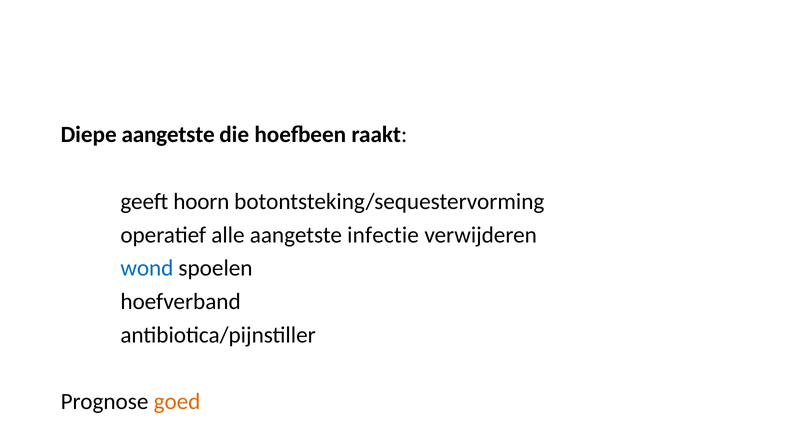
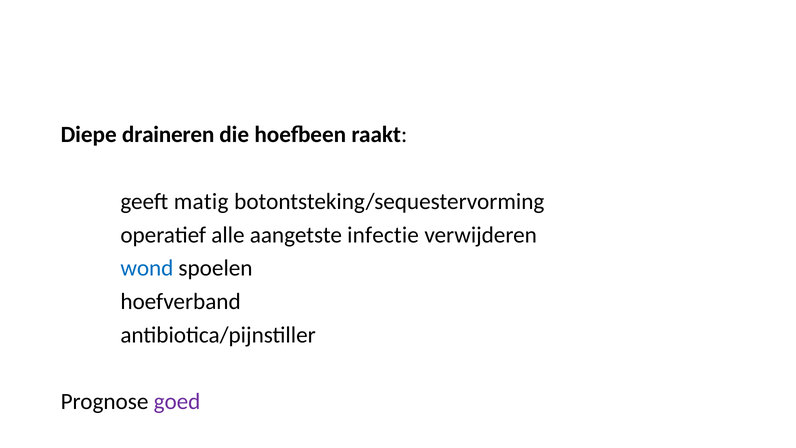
Diepe aangetste: aangetste -> draineren (168, 135)
hoorn: hoorn -> matig (201, 201)
goed colour: orange -> purple (177, 402)
